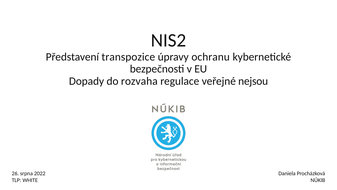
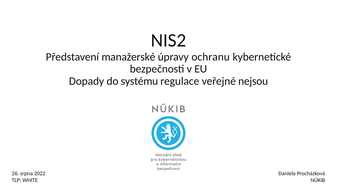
transpozice: transpozice -> manažerské (128, 57)
rozvaha: rozvaha -> systému (139, 81)
